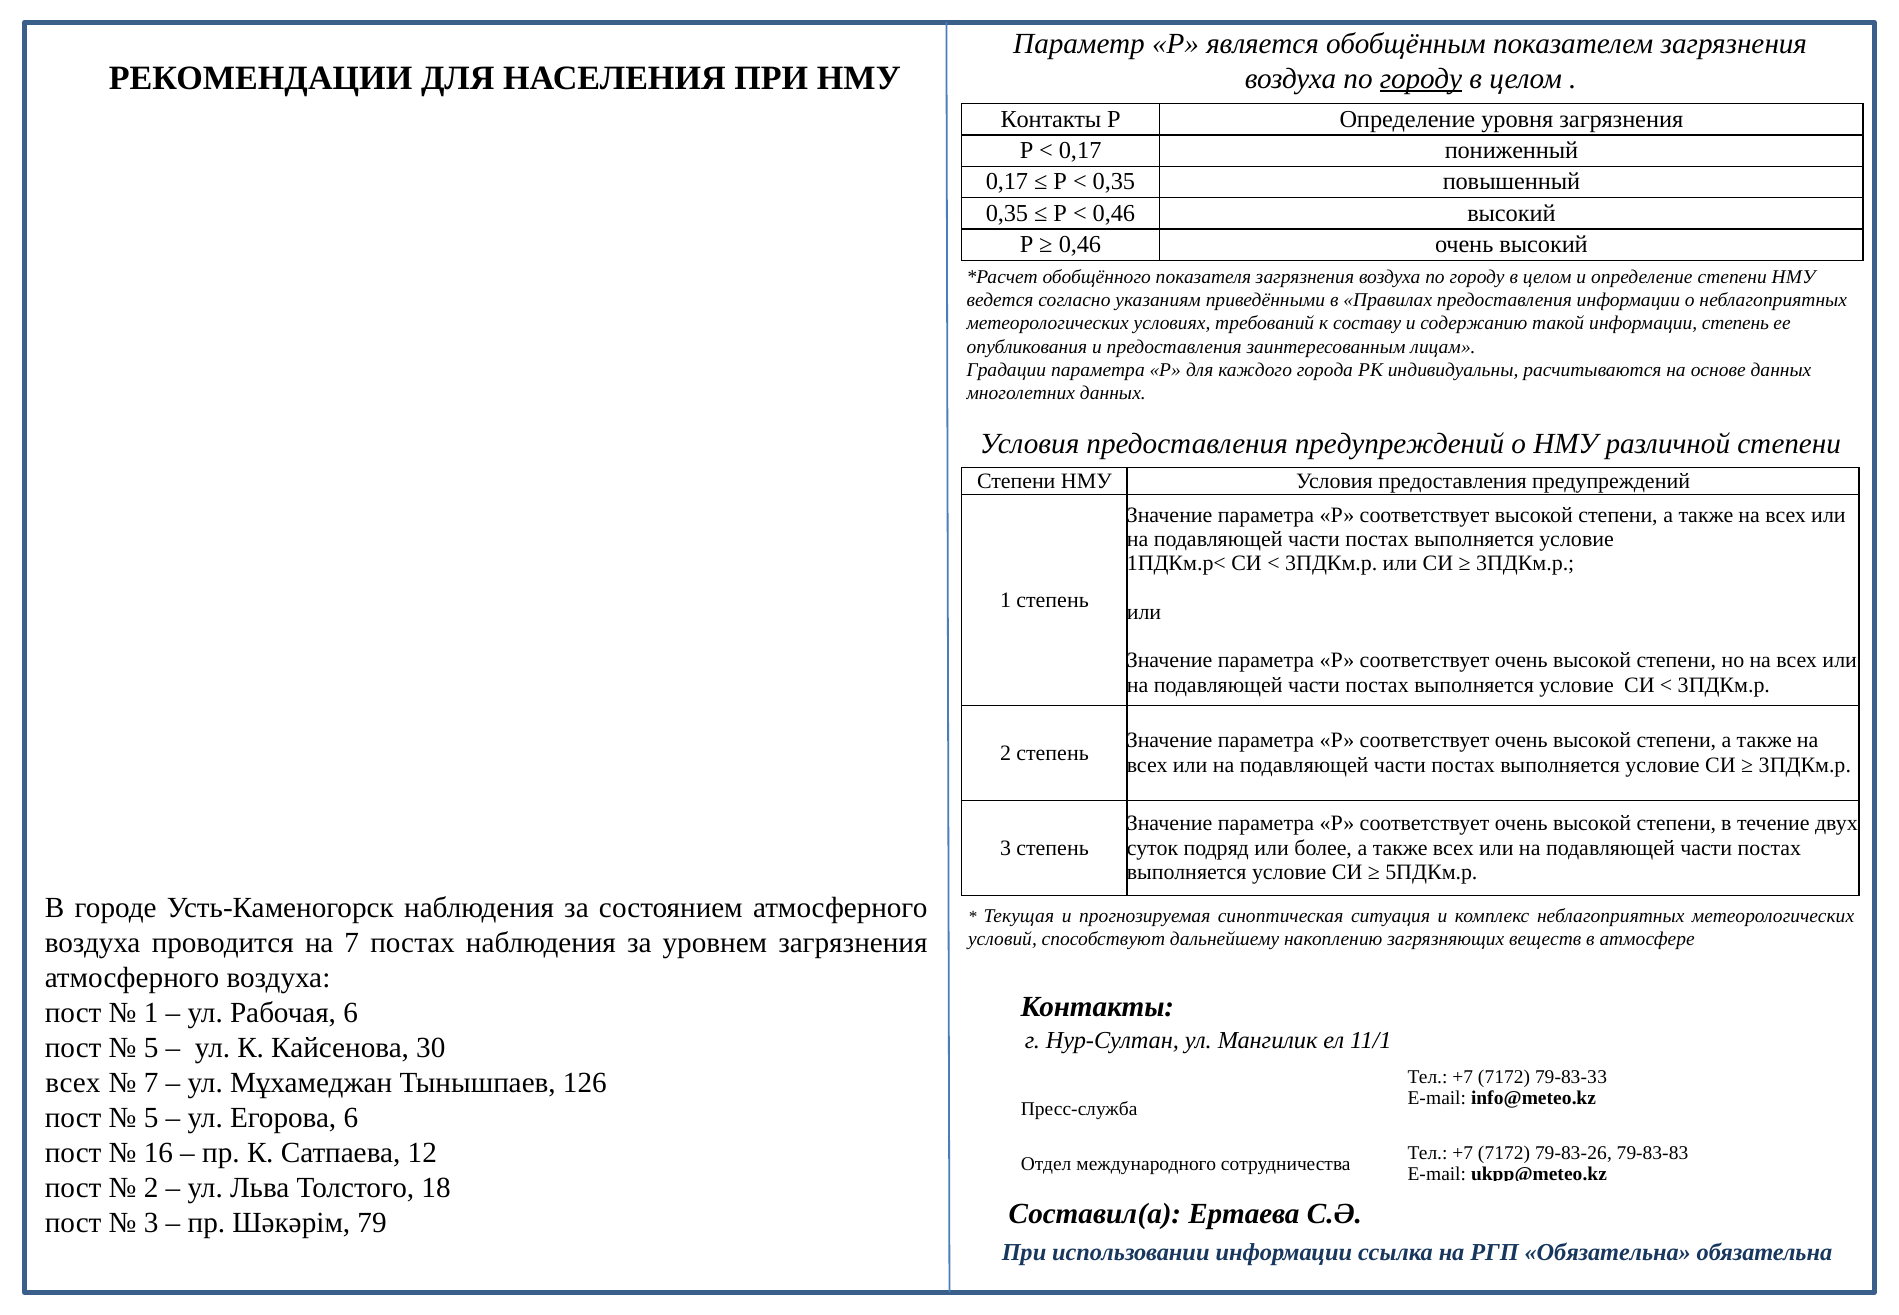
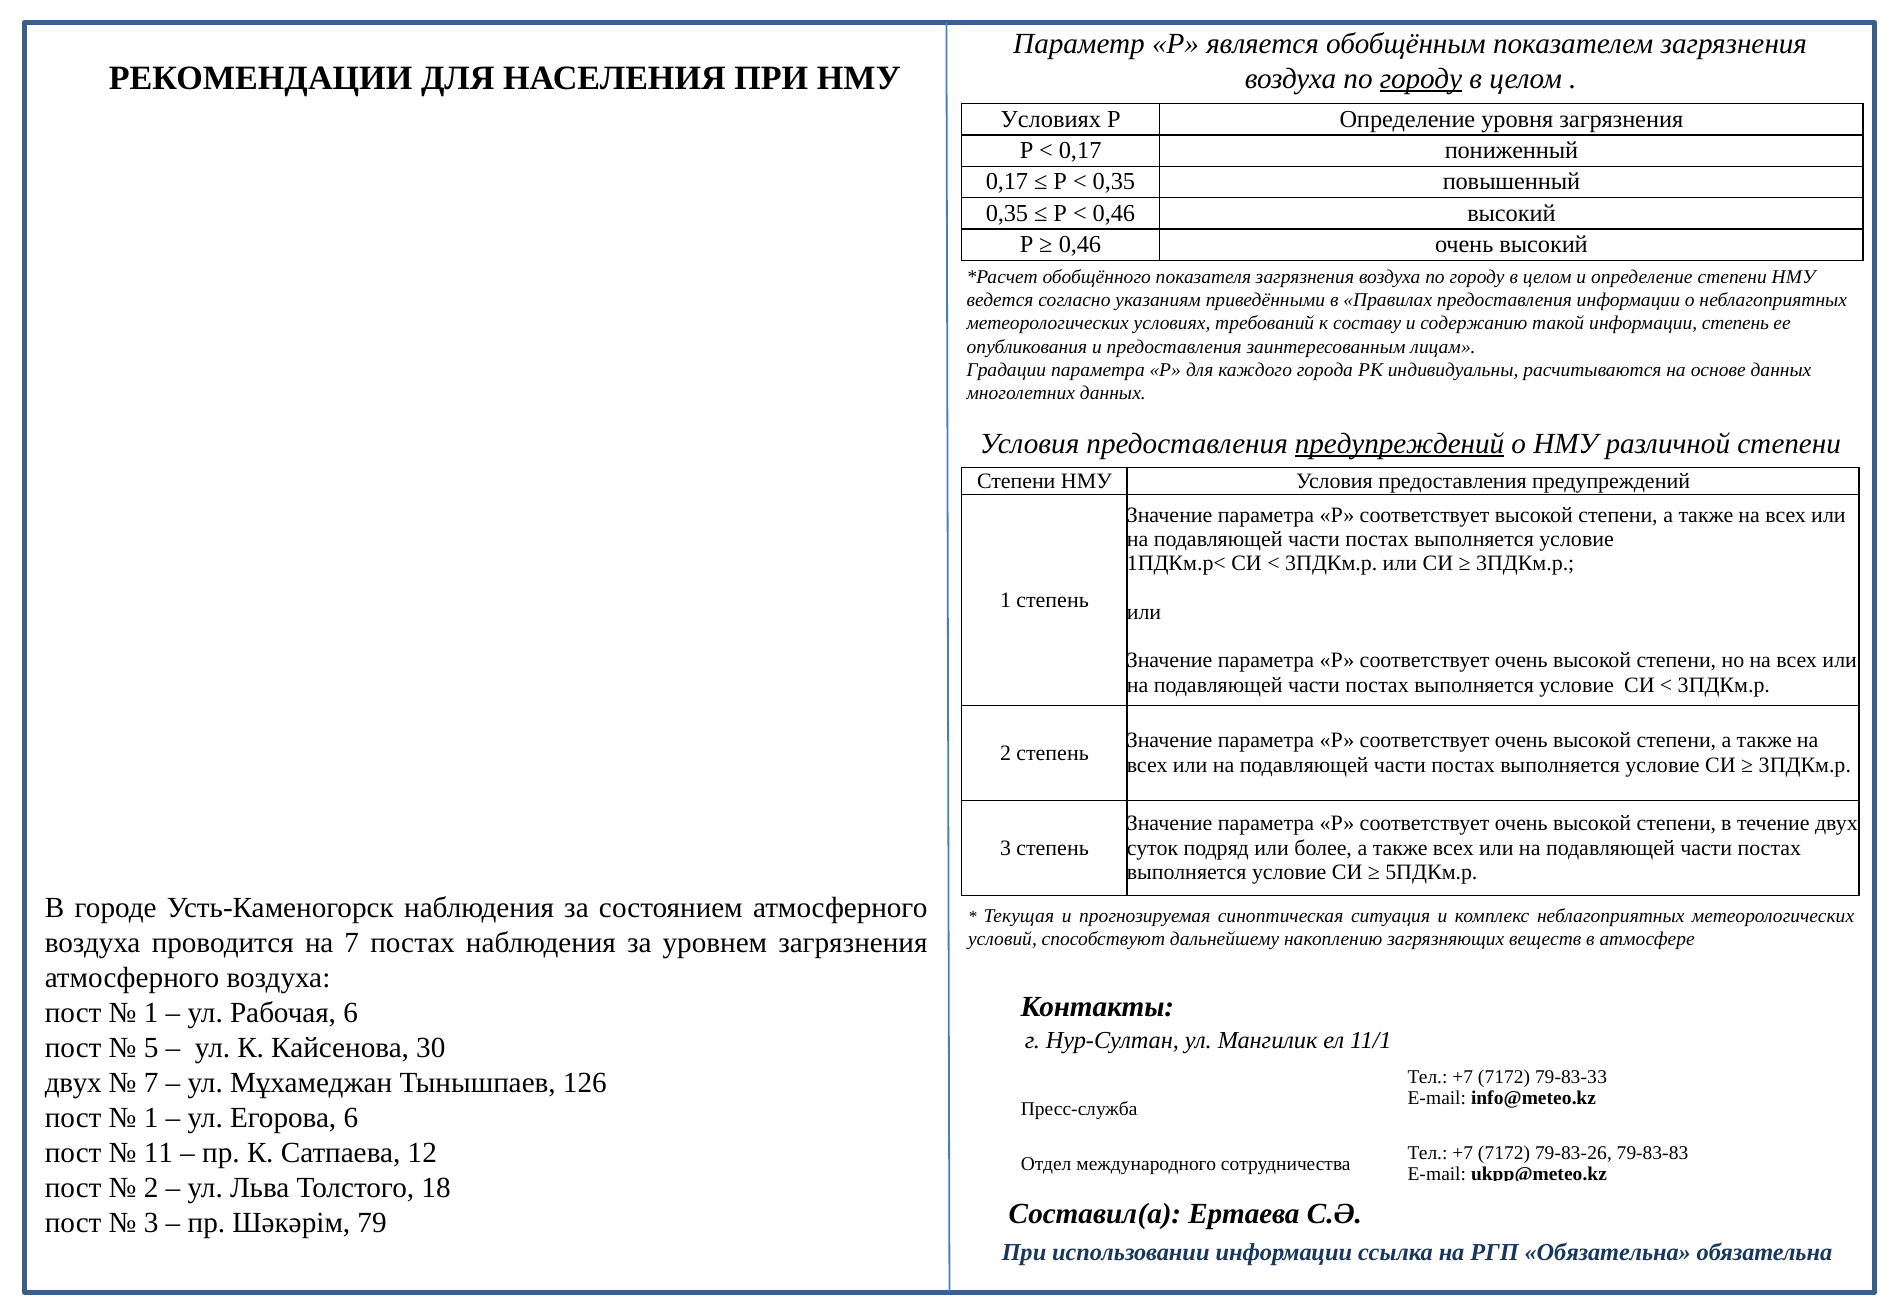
Контакты: Контакты -> Условиях (1051, 119)
предупреждений underline: none -> present (1400, 443)
всех: всех -> двух (73, 1083)
5: 5 -> 1 (151, 1118)
16: 16 -> 11 (158, 1153)
